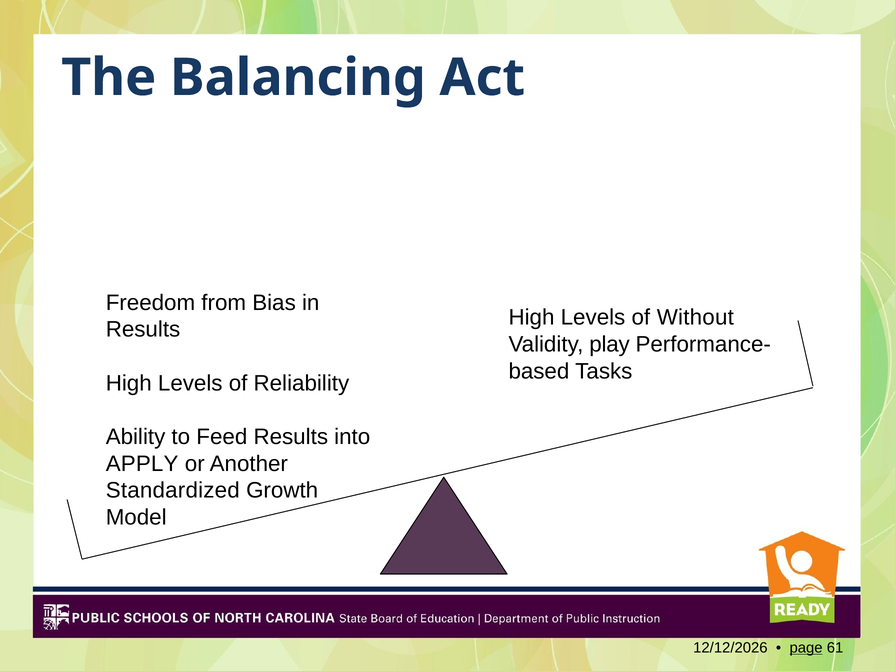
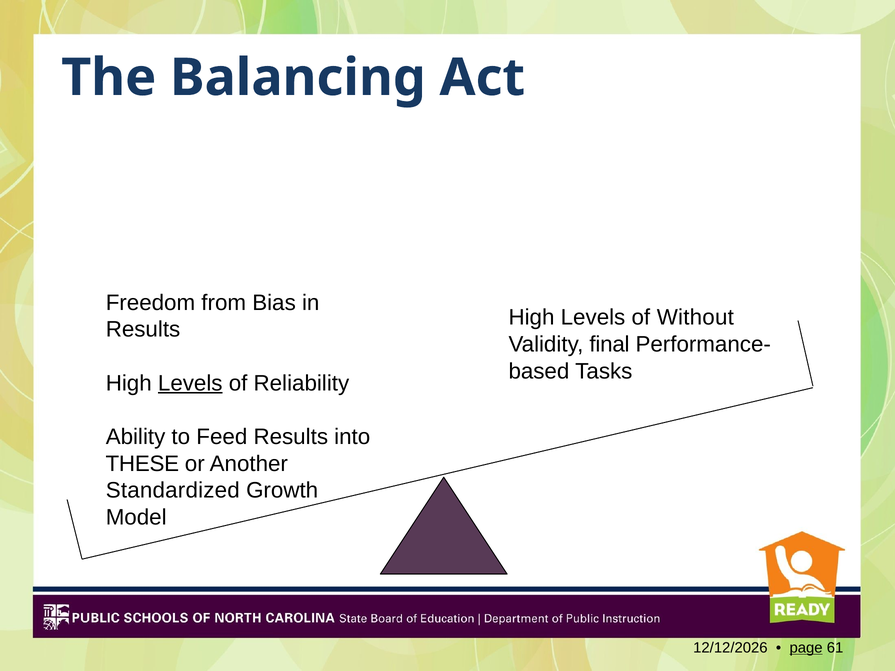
play: play -> final (610, 345)
Levels underline: none -> present (190, 383)
APPLY: APPLY -> THESE (142, 464)
